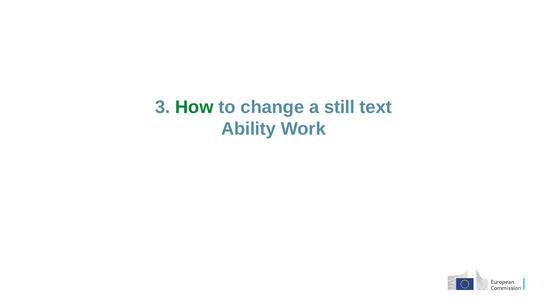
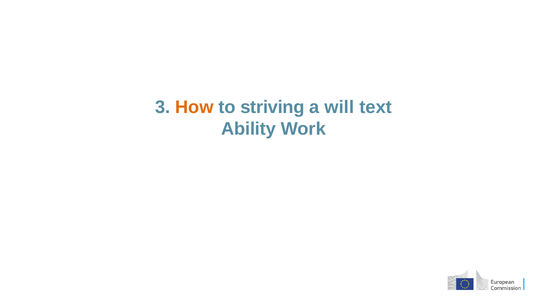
How colour: green -> orange (194, 107)
change: change -> striving (272, 107)
still: still -> will (339, 107)
